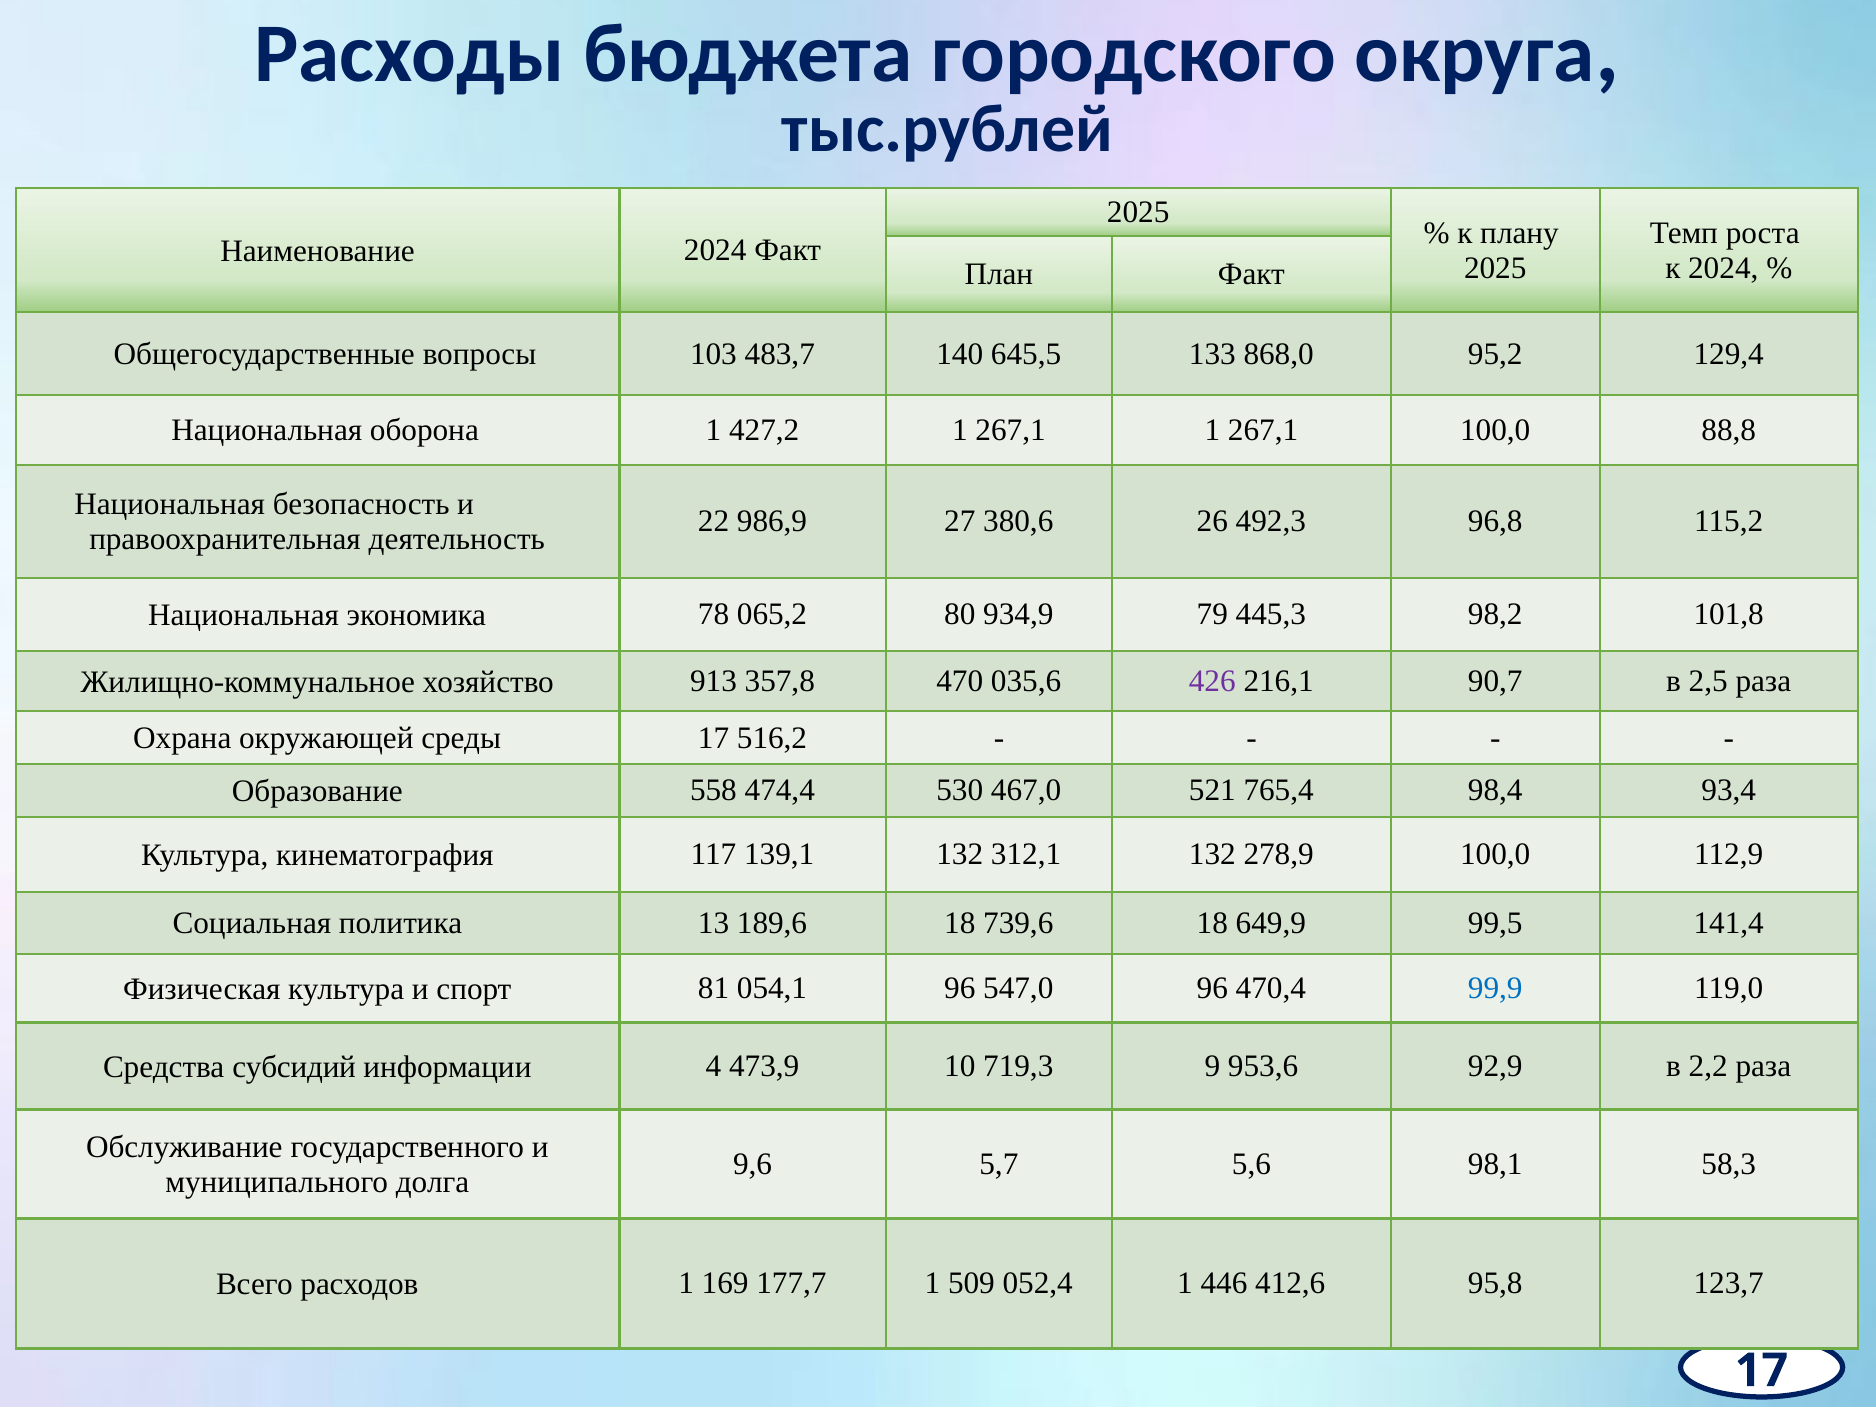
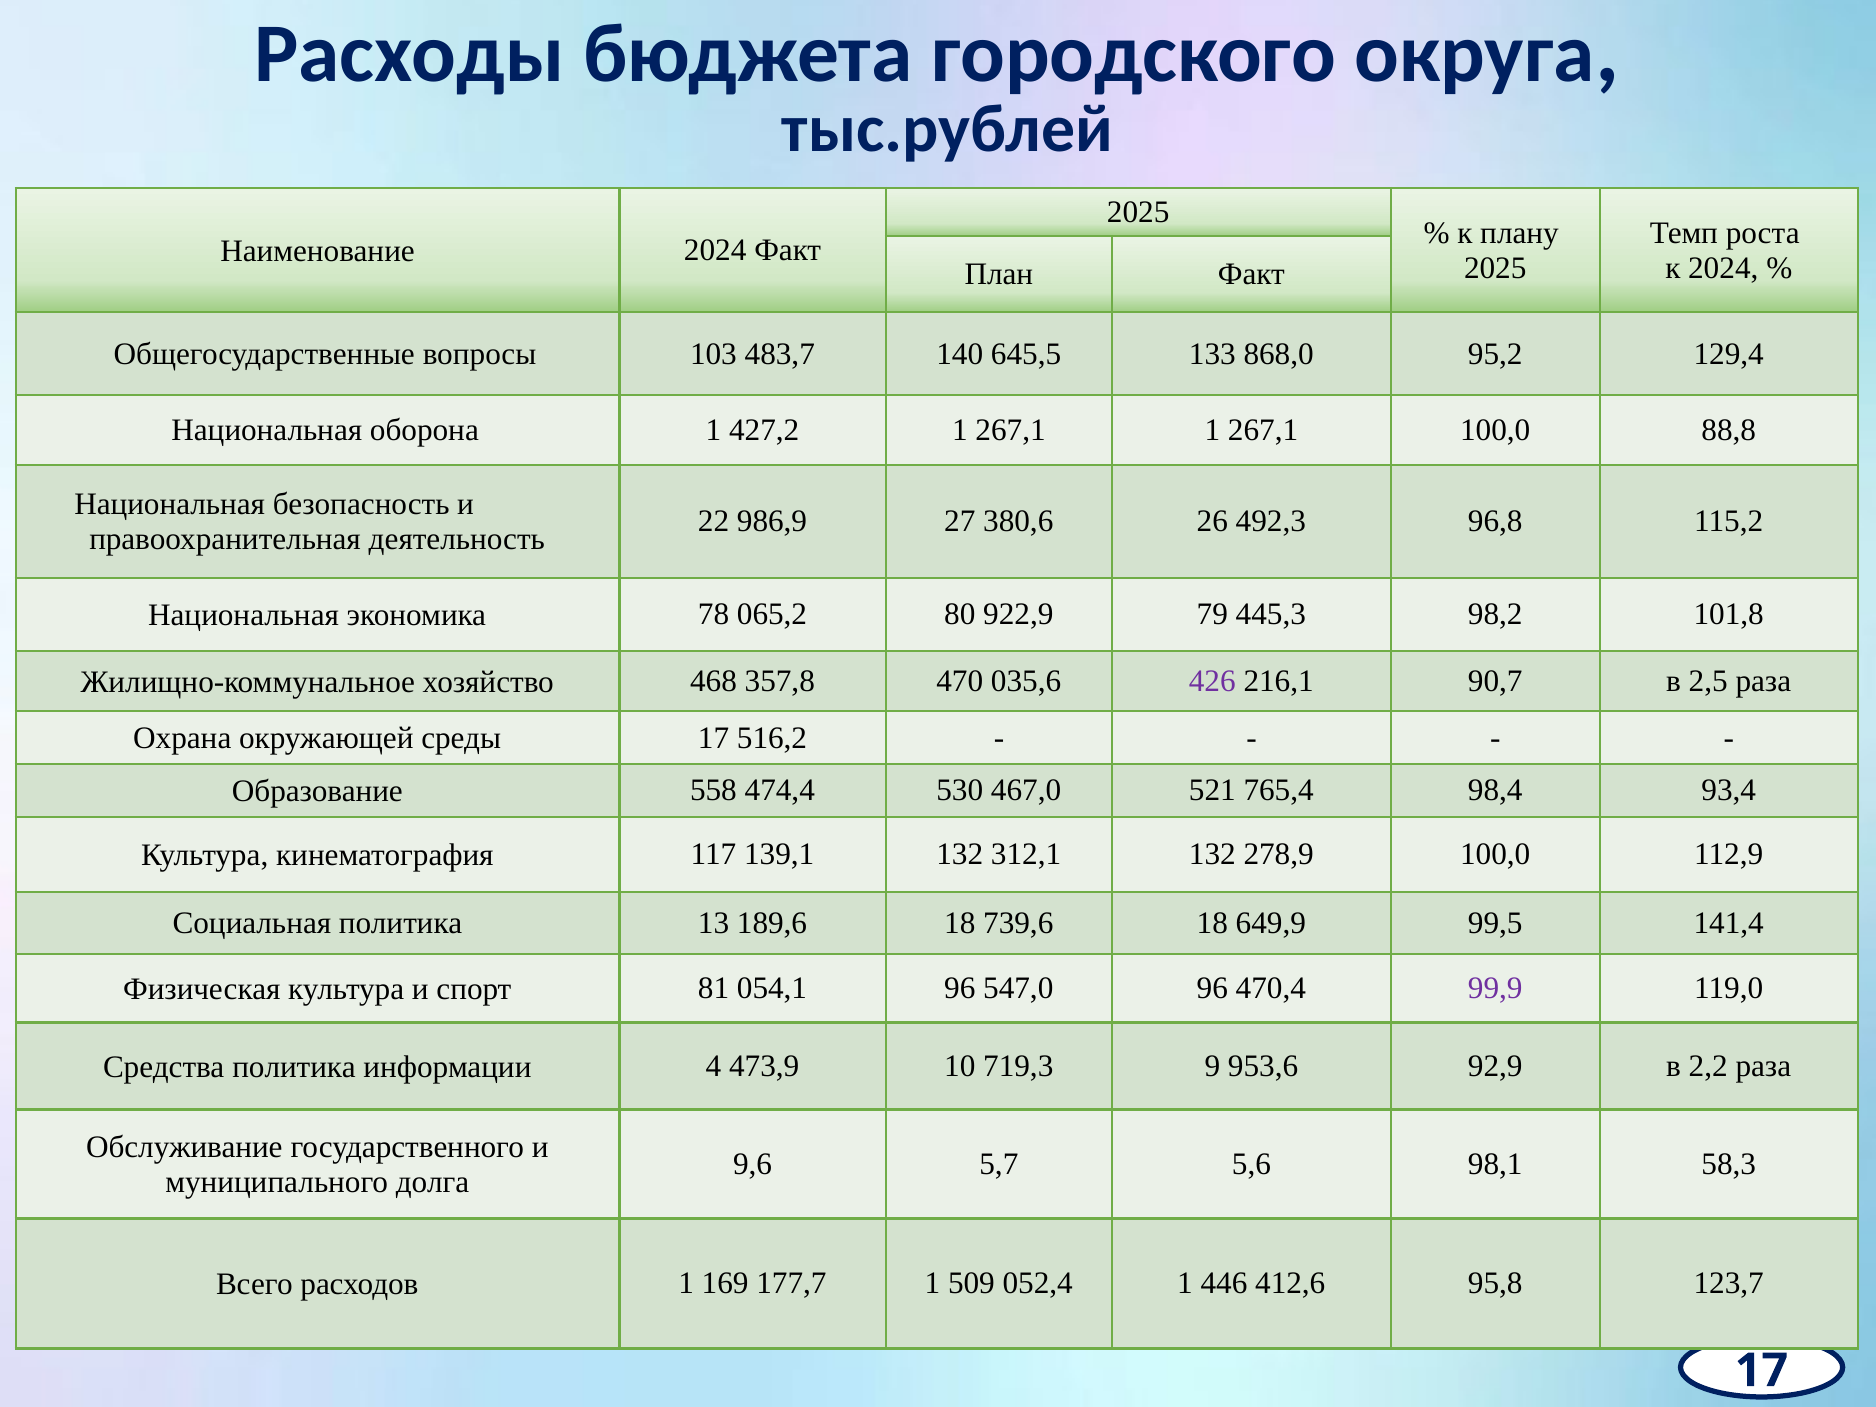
934,9: 934,9 -> 922,9 (1018, 615)
913: 913 -> 468 (713, 681)
99,9 colour: blue -> purple (1495, 988)
Средства субсидий: субсидий -> политика (294, 1067)
